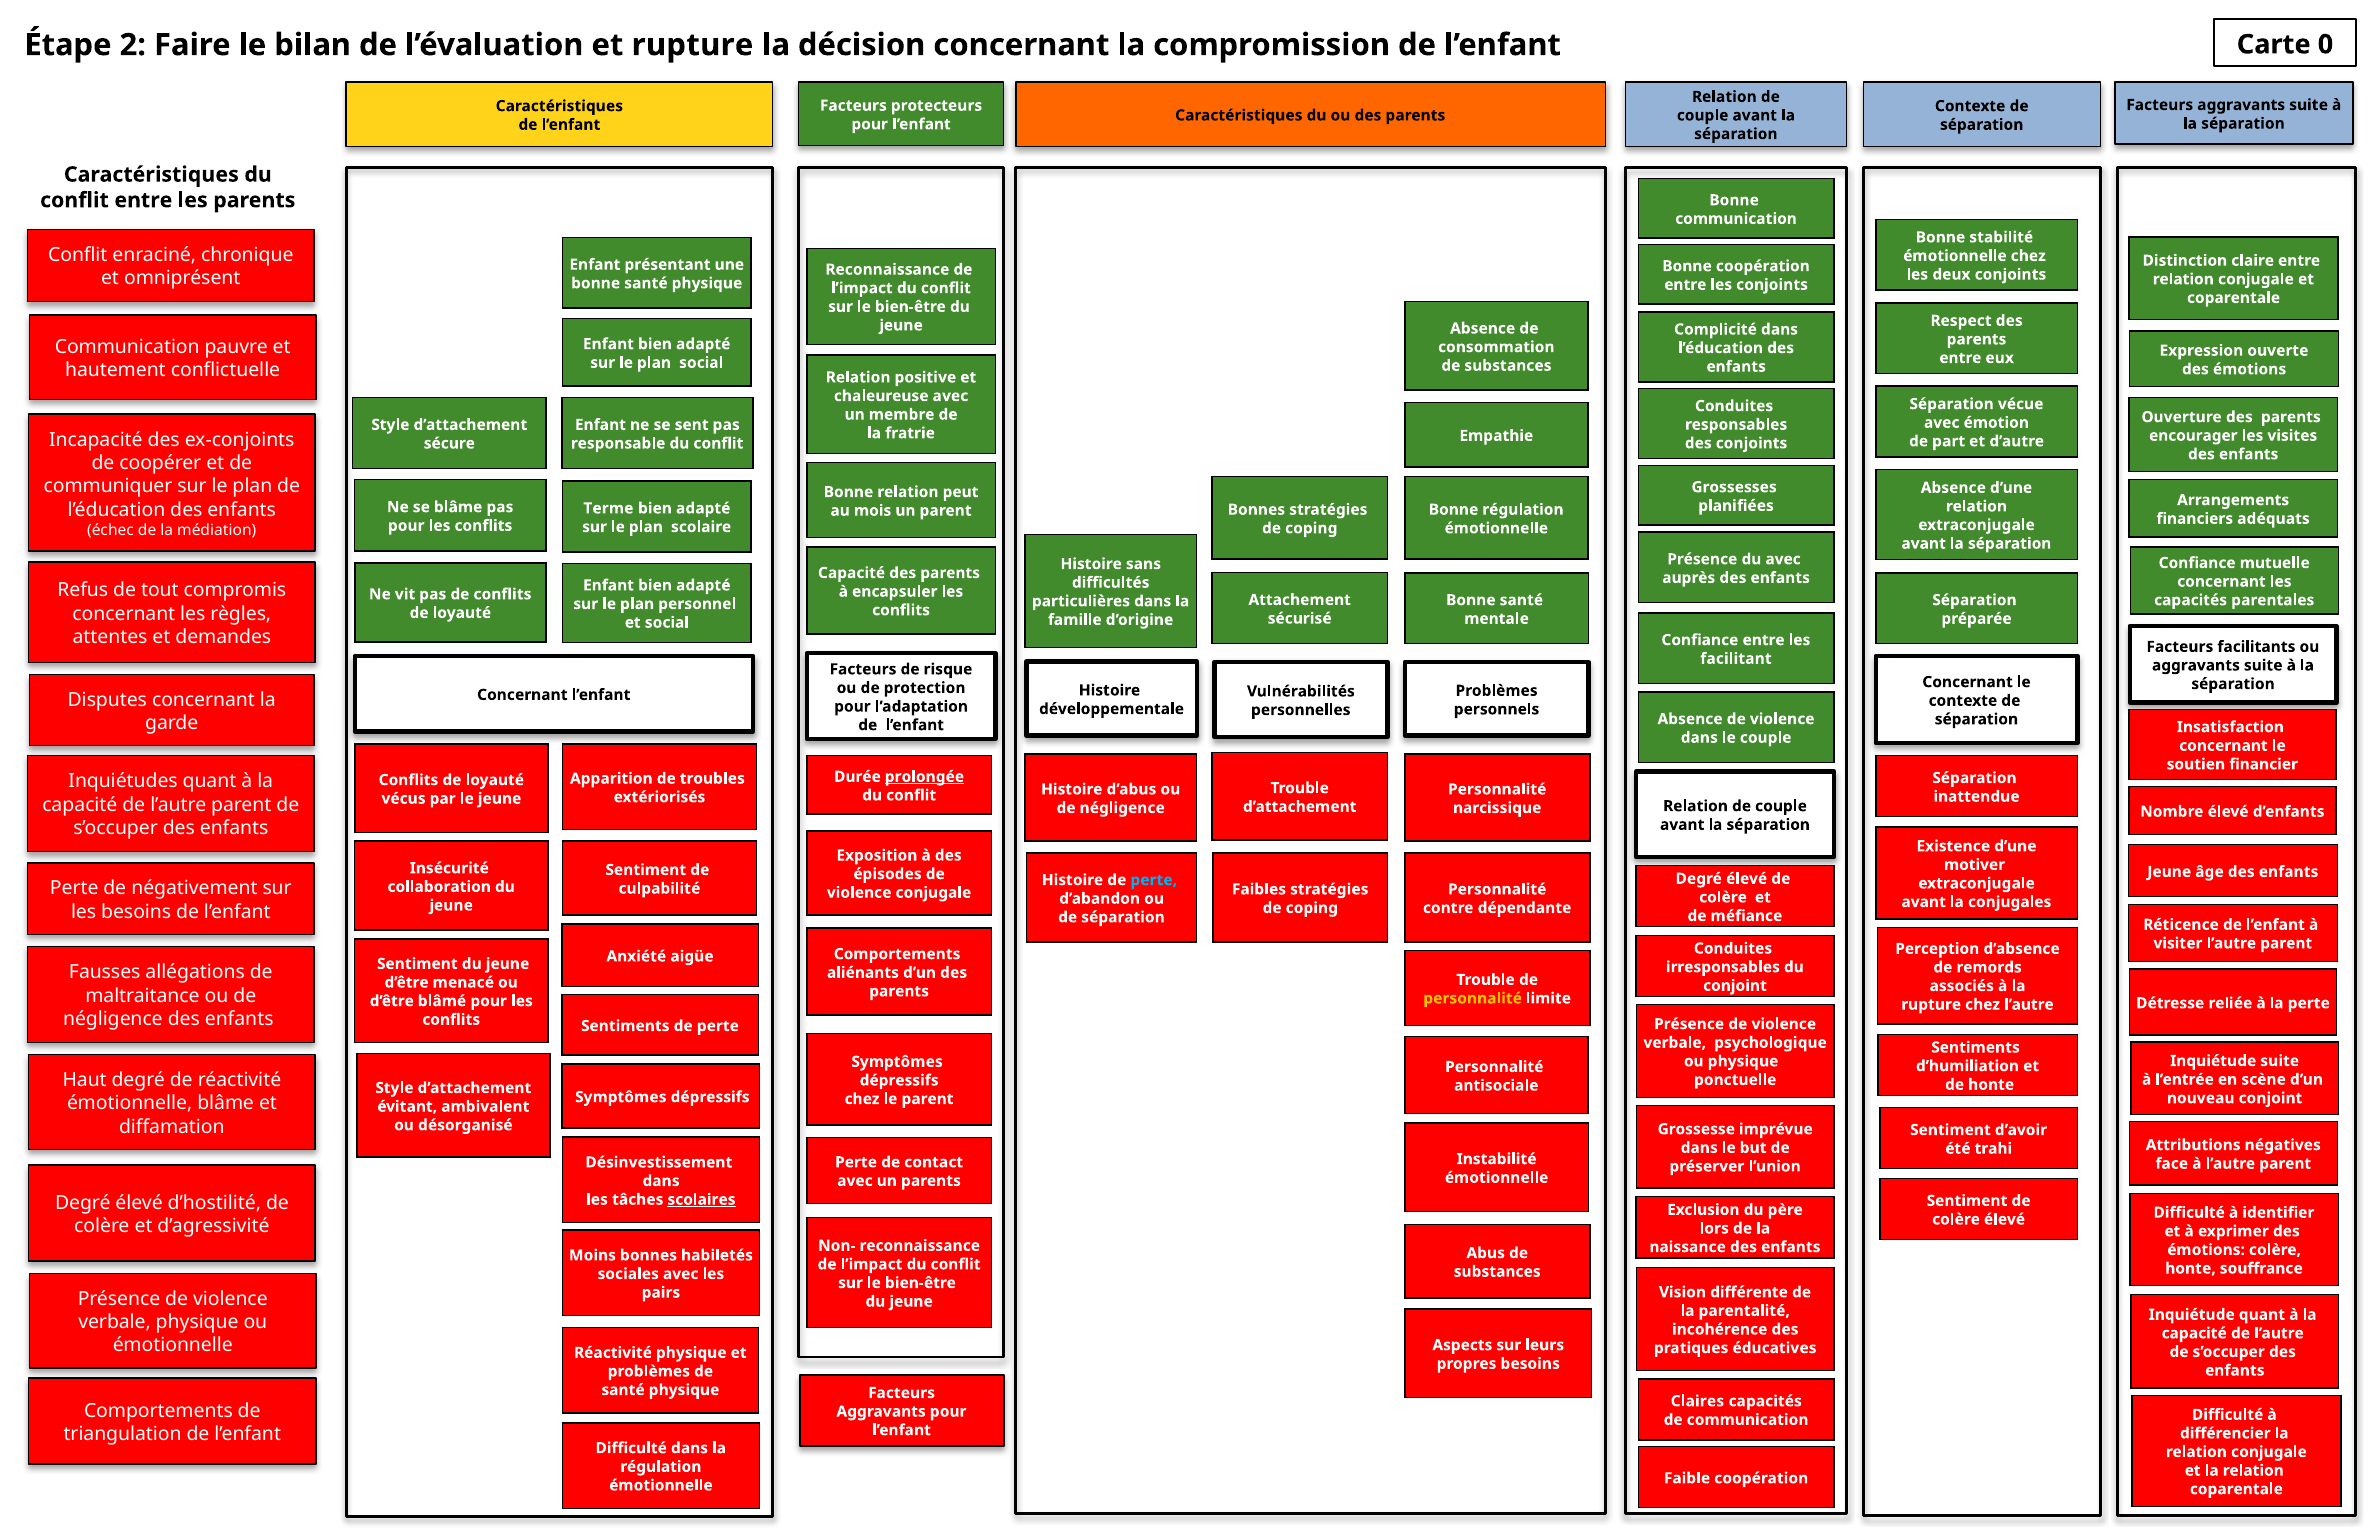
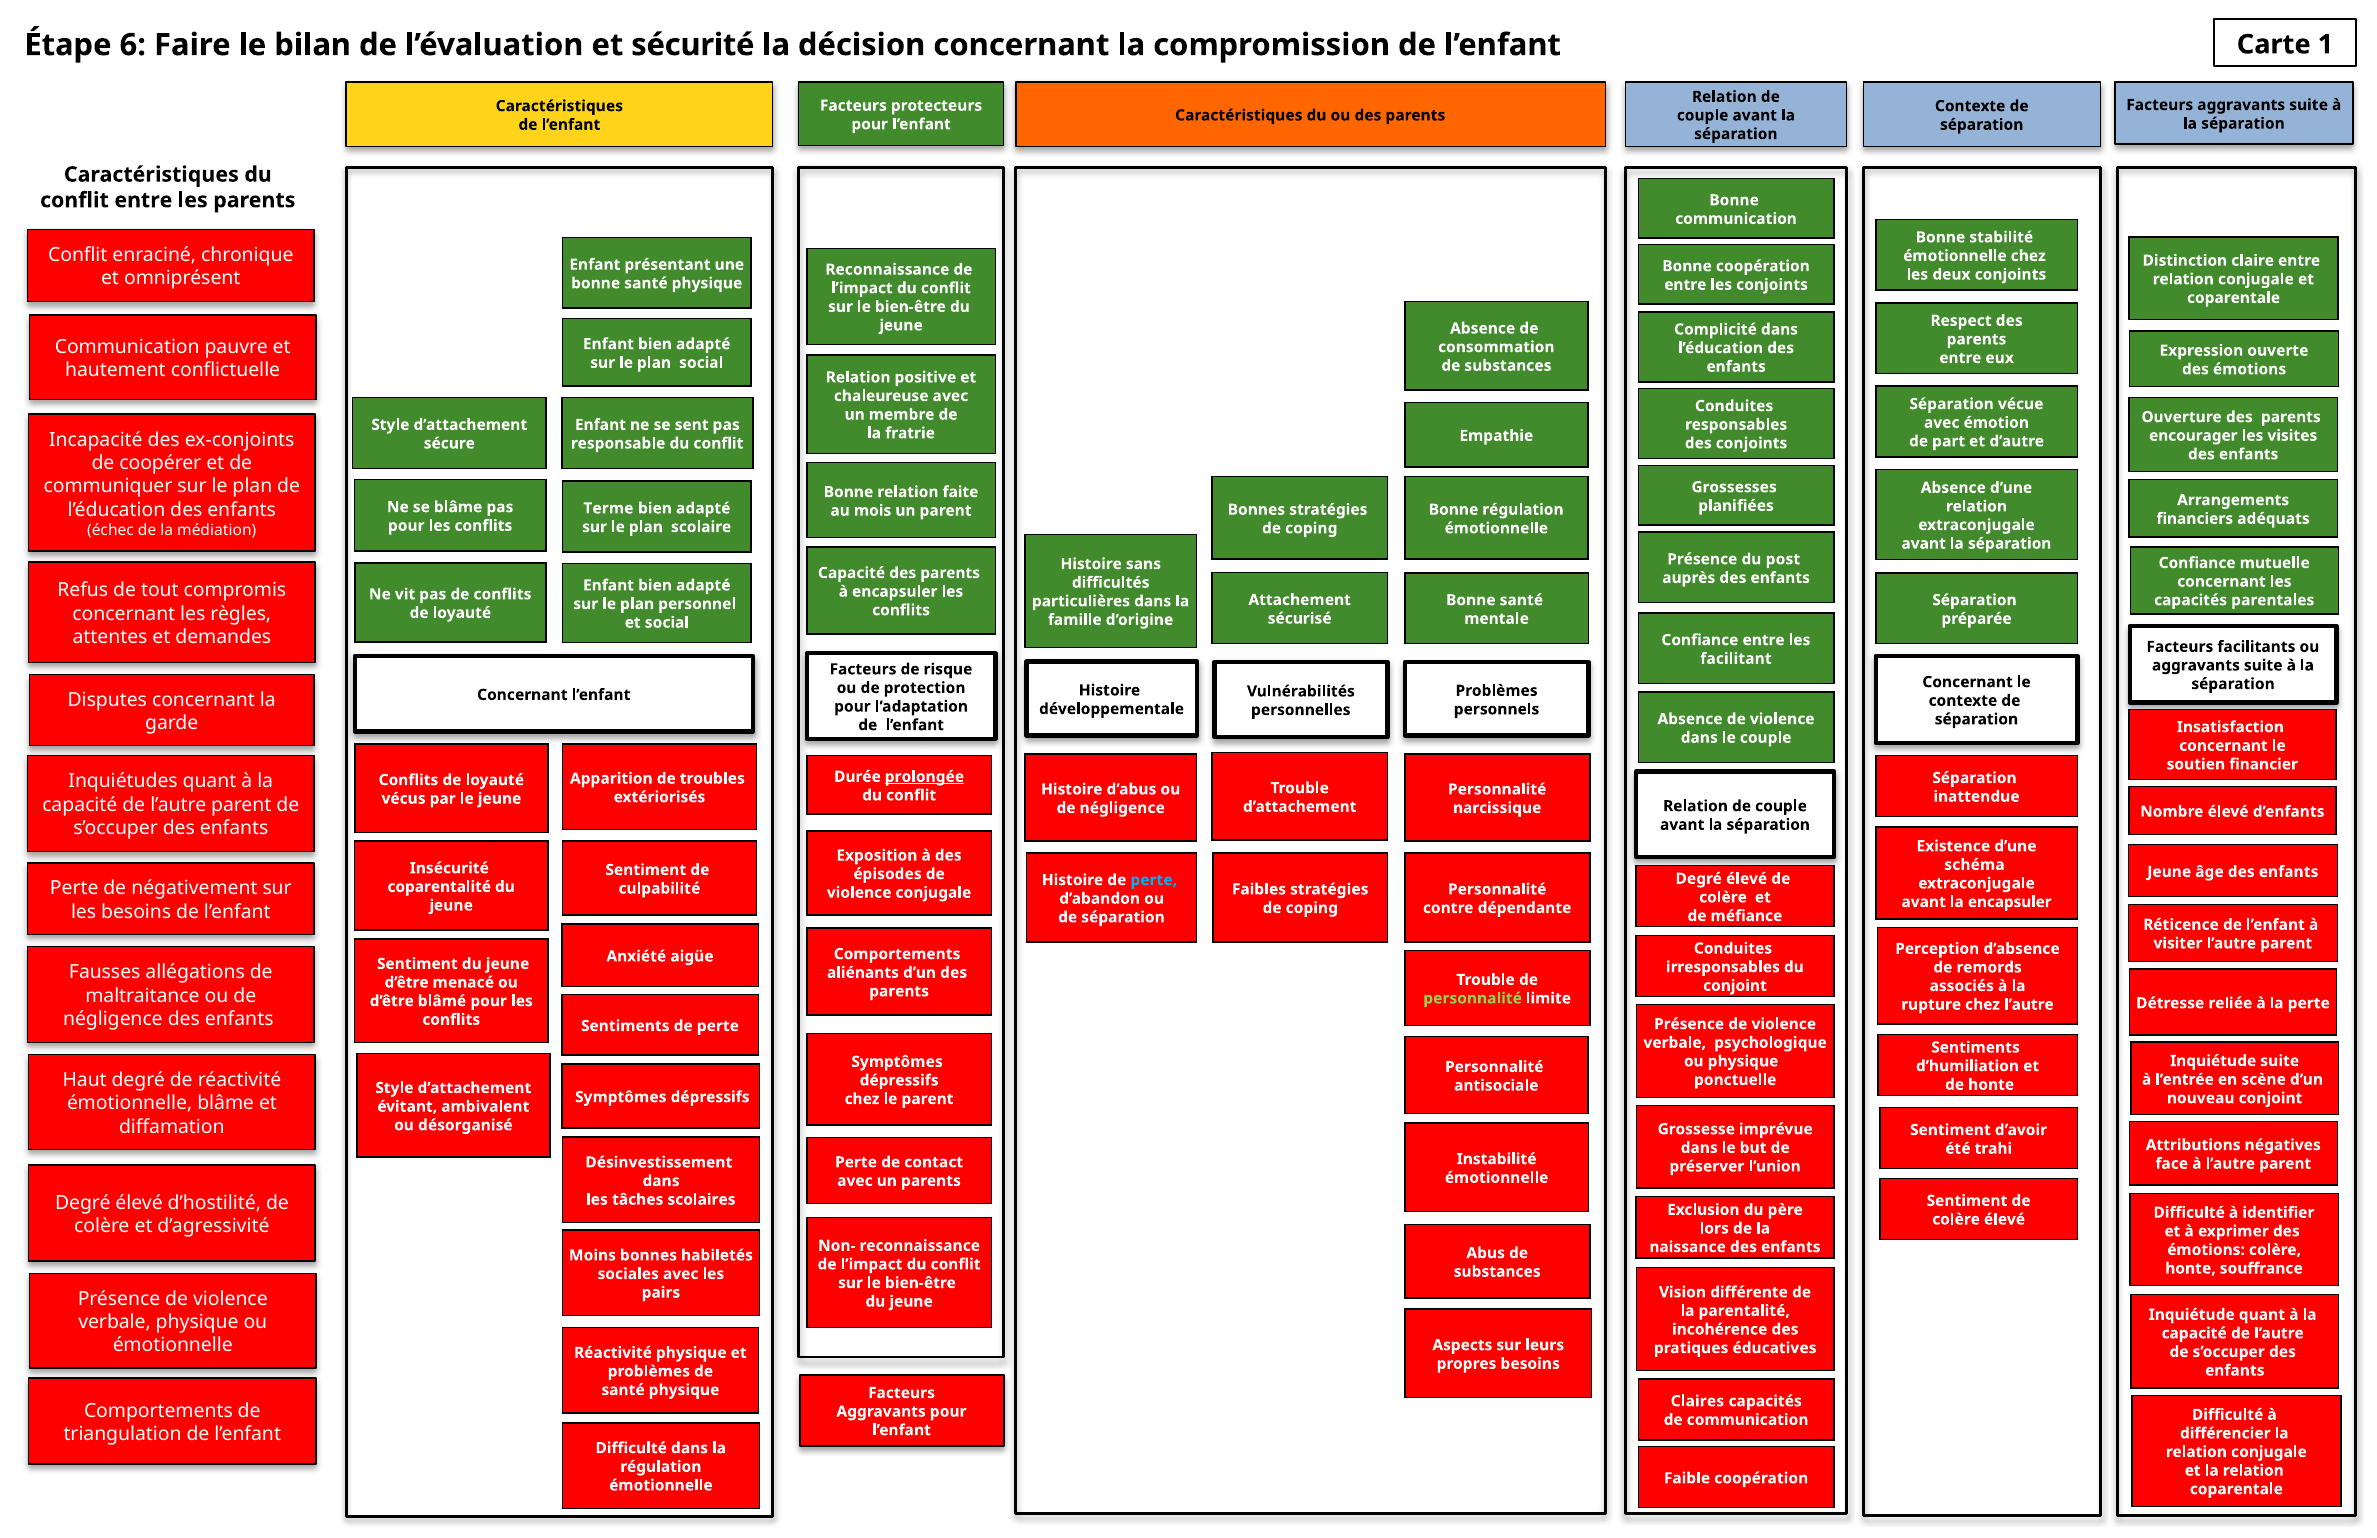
2: 2 -> 6 (133, 45)
et rupture: rupture -> sécurité (693, 45)
0: 0 -> 1 (2325, 44)
peut: peut -> faite (961, 492)
du avec: avec -> post (1783, 559)
motiver: motiver -> schéma (1974, 865)
collaboration: collaboration -> coparentalité (439, 887)
la conjugales: conjugales -> encapsuler (2010, 902)
personnalité colour: yellow -> light green (1473, 999)
scolaires underline: present -> none (701, 1200)
